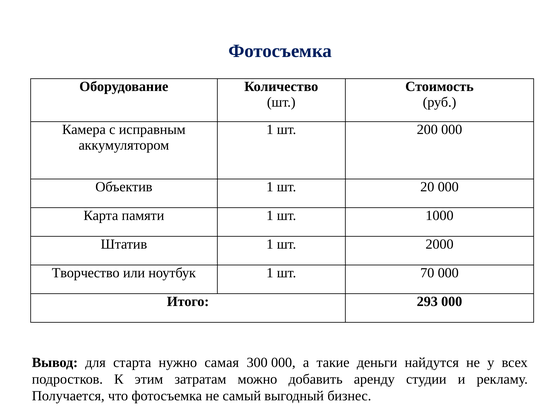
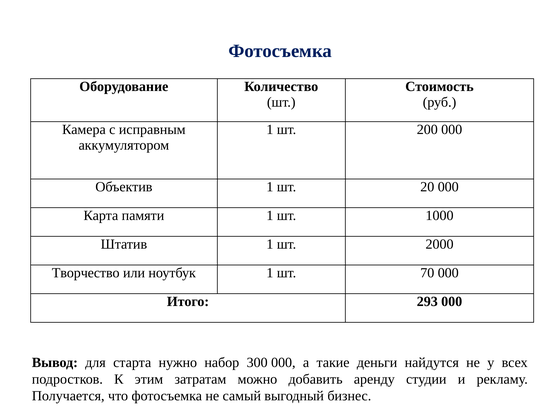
самая: самая -> набор (222, 362)
